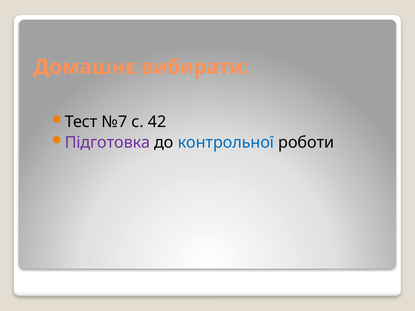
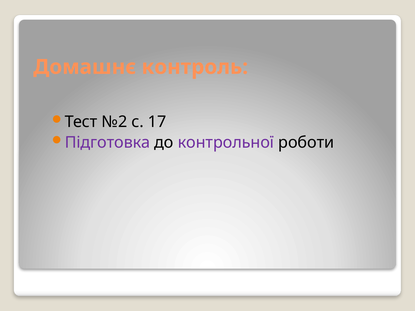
вибирати: вибирати -> контроль (195, 67)
№7: №7 -> №2 (114, 122)
42: 42 -> 17 (157, 122)
контрольної colour: blue -> purple (226, 143)
